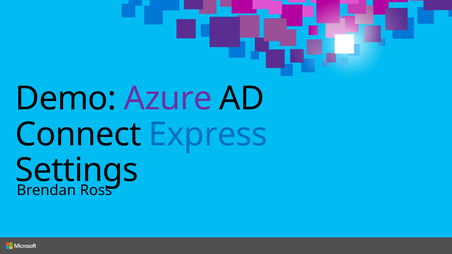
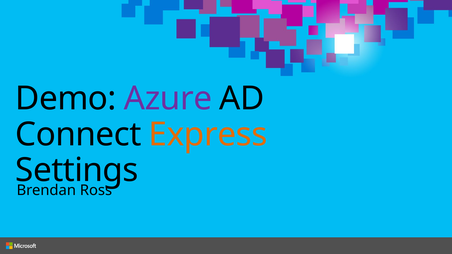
Express colour: blue -> orange (208, 135)
